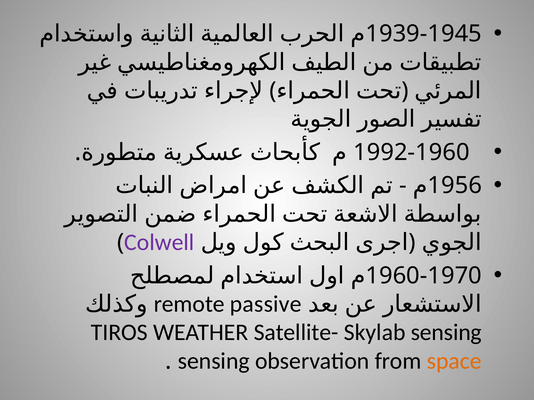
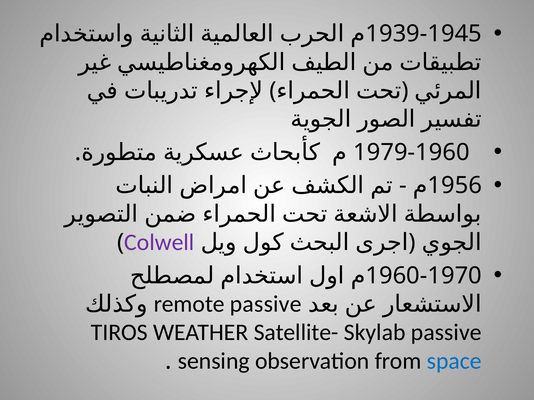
1992-1960: 1992-1960 -> 1979-1960 (411, 152)
Skylab sensing: sensing -> passive (446, 333)
space colour: orange -> blue (454, 361)
